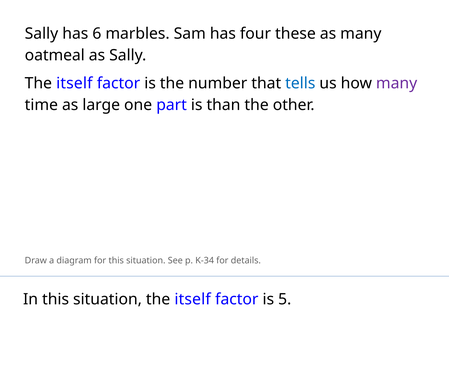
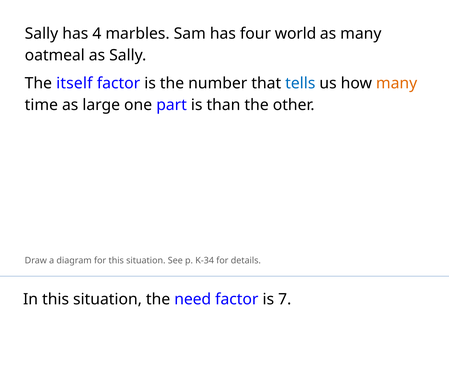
6: 6 -> 4 (97, 34)
these: these -> world (296, 34)
many colour: purple -> orange (397, 83)
situation the itself: itself -> need (193, 299)
5: 5 -> 7 (285, 299)
